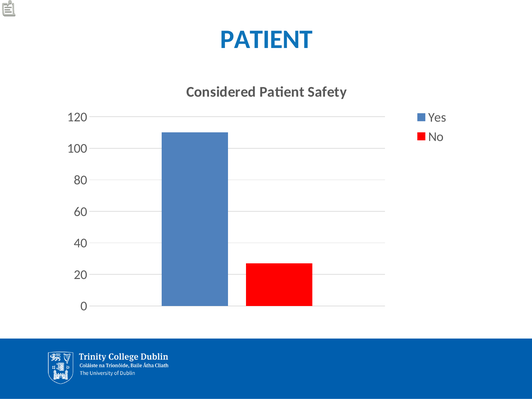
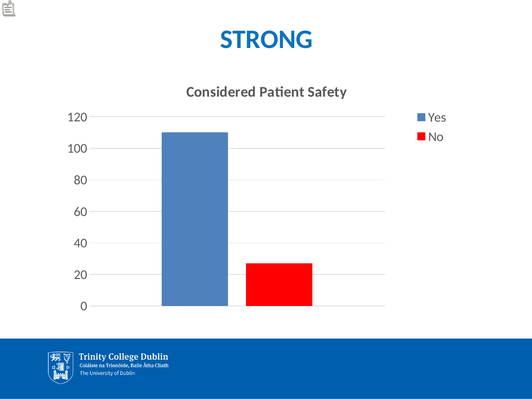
PATIENT: PATIENT -> STRONG (266, 40)
